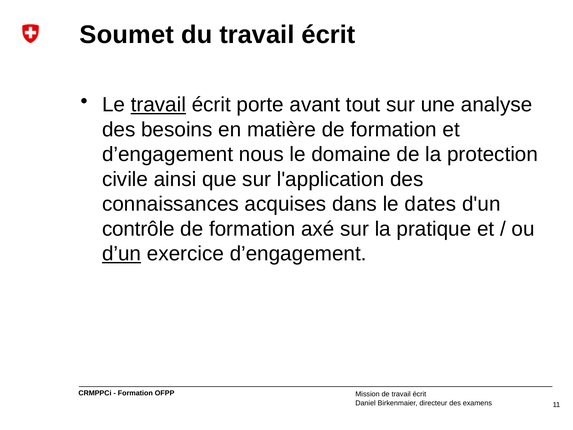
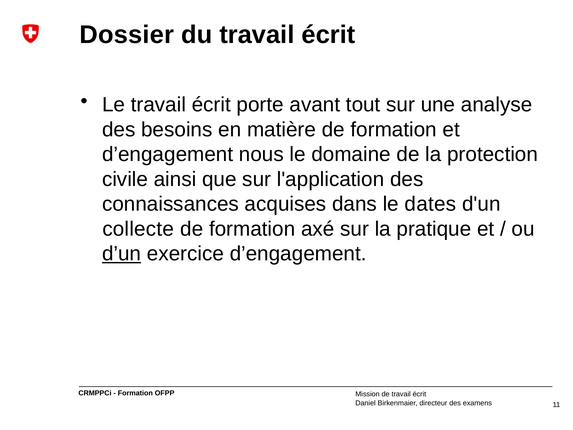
Soumet: Soumet -> Dossier (127, 35)
travail underline: present -> none (158, 105)
contrôle: contrôle -> collecte (138, 229)
